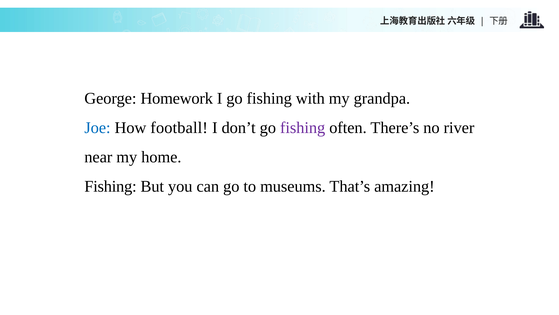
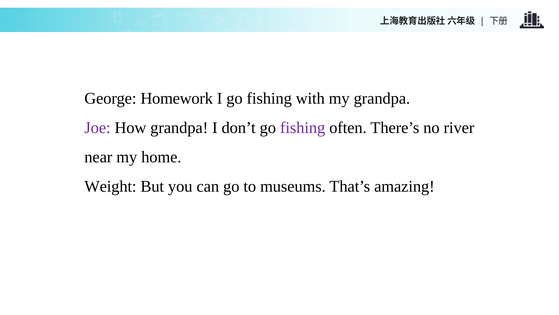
Joe colour: blue -> purple (97, 128)
How football: football -> grandpa (179, 128)
Fishing: Fishing -> Weight (110, 186)
